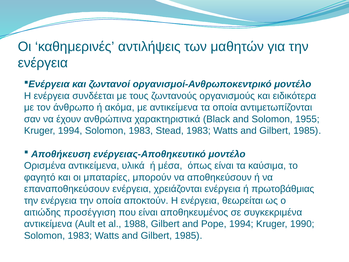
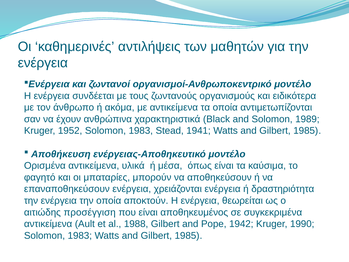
1955: 1955 -> 1989 (307, 119)
Kruger 1994: 1994 -> 1952 (70, 131)
Stead 1983: 1983 -> 1941 (199, 131)
πρωτοβάθμιας: πρωτοβάθμιας -> δραστηριότητα (283, 189)
Pope 1994: 1994 -> 1942 (241, 224)
